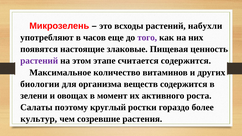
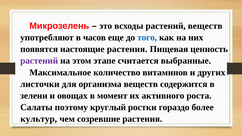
растений набухли: набухли -> веществ (205, 26)
того colour: purple -> blue (147, 38)
настоящие злаковые: злаковые -> растения (127, 49)
считается содержится: содержится -> выбранные (186, 61)
биологии: биологии -> листочки (40, 84)
